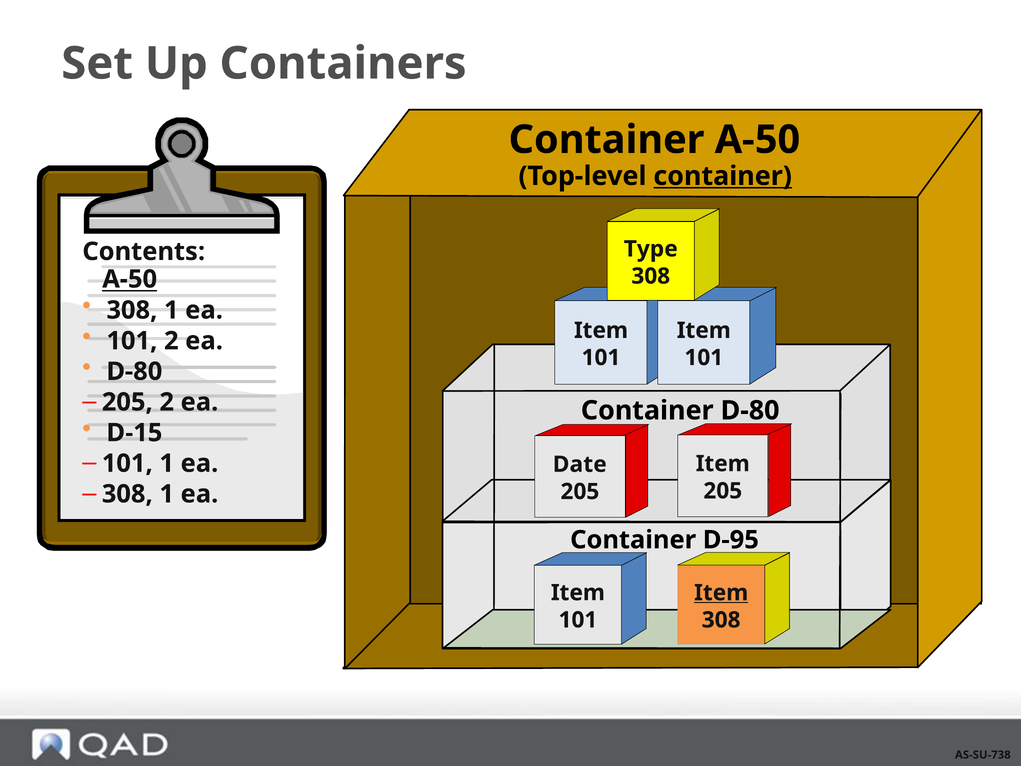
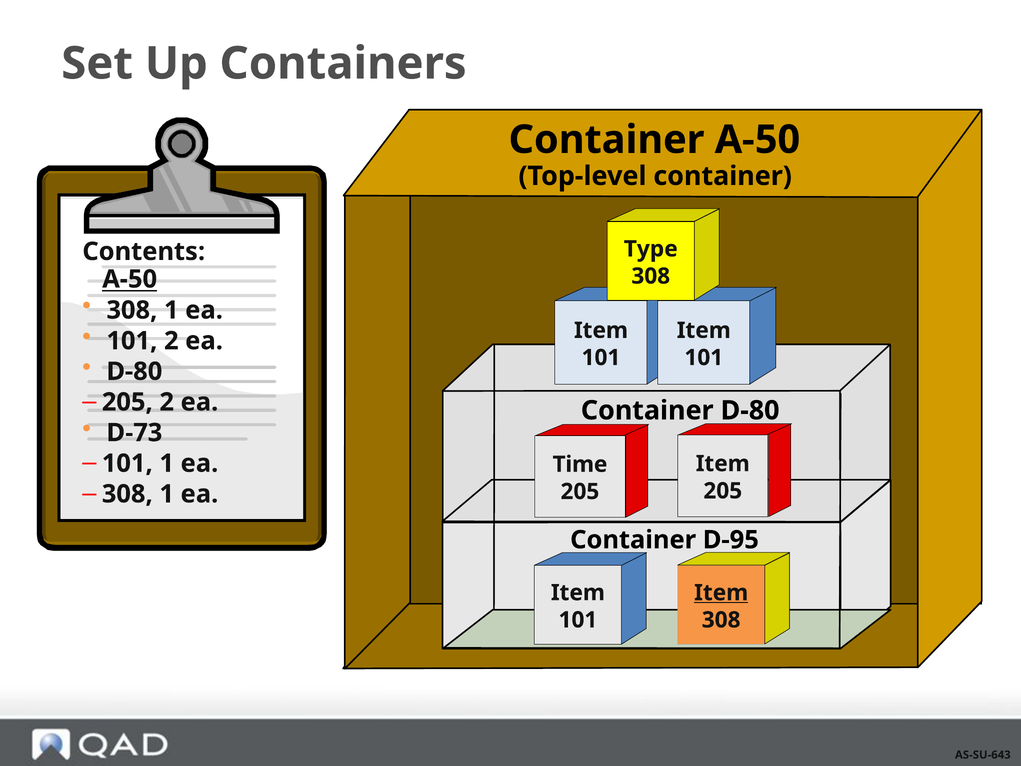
container underline: present -> none (723, 176)
D-15: D-15 -> D-73 (134, 433)
Date: Date -> Time (580, 464)
AS-SU-738: AS-SU-738 -> AS-SU-643 (983, 755)
